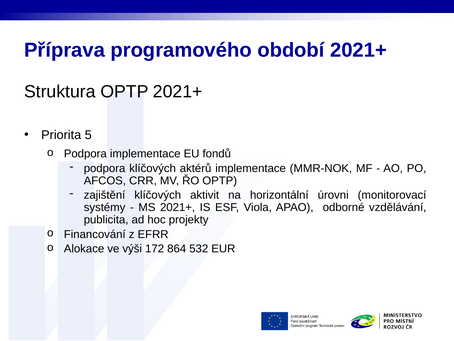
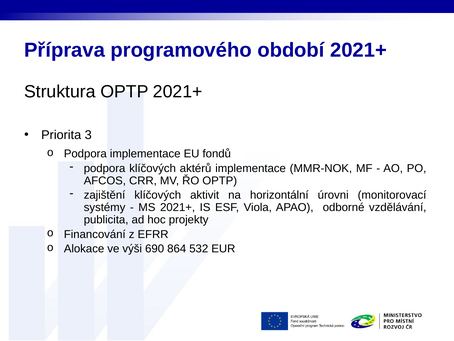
5: 5 -> 3 (88, 135)
172: 172 -> 690 (155, 248)
